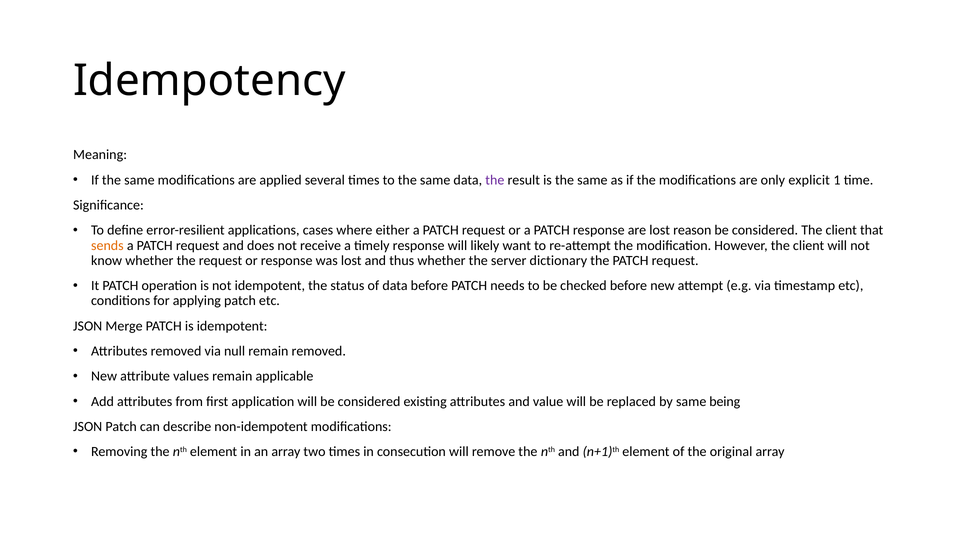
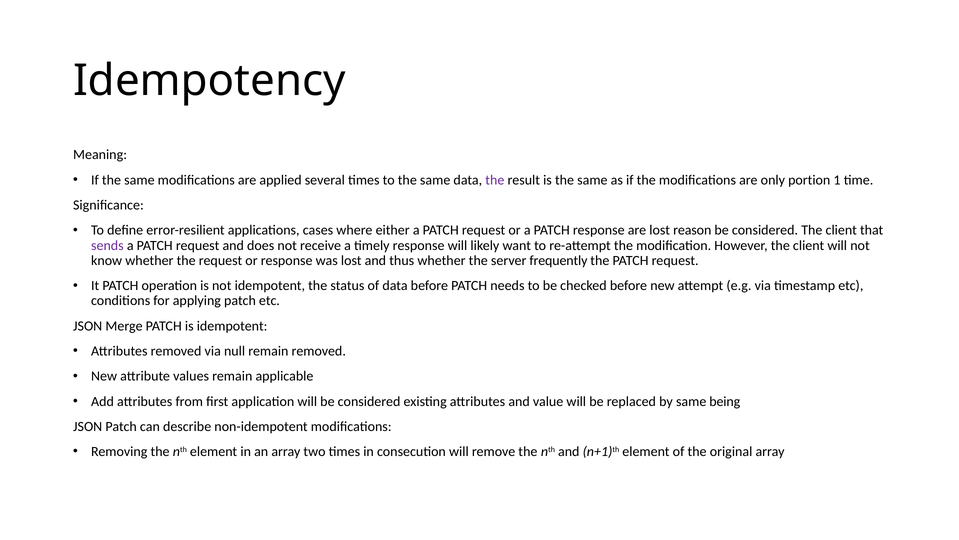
explicit: explicit -> portion (809, 180)
sends colour: orange -> purple (107, 245)
dictionary: dictionary -> frequently (558, 260)
